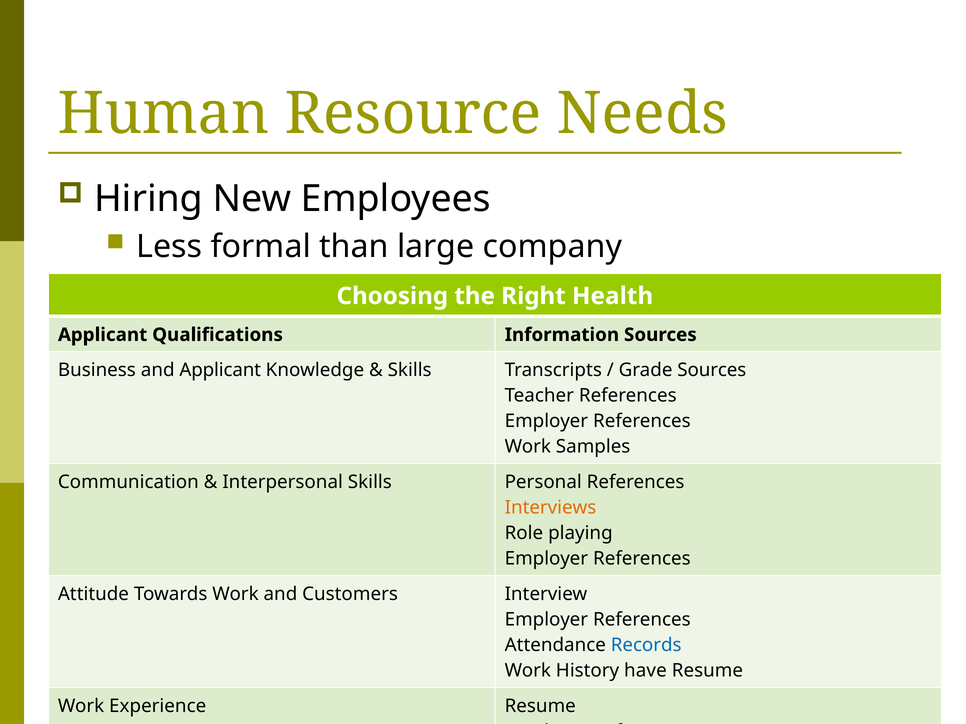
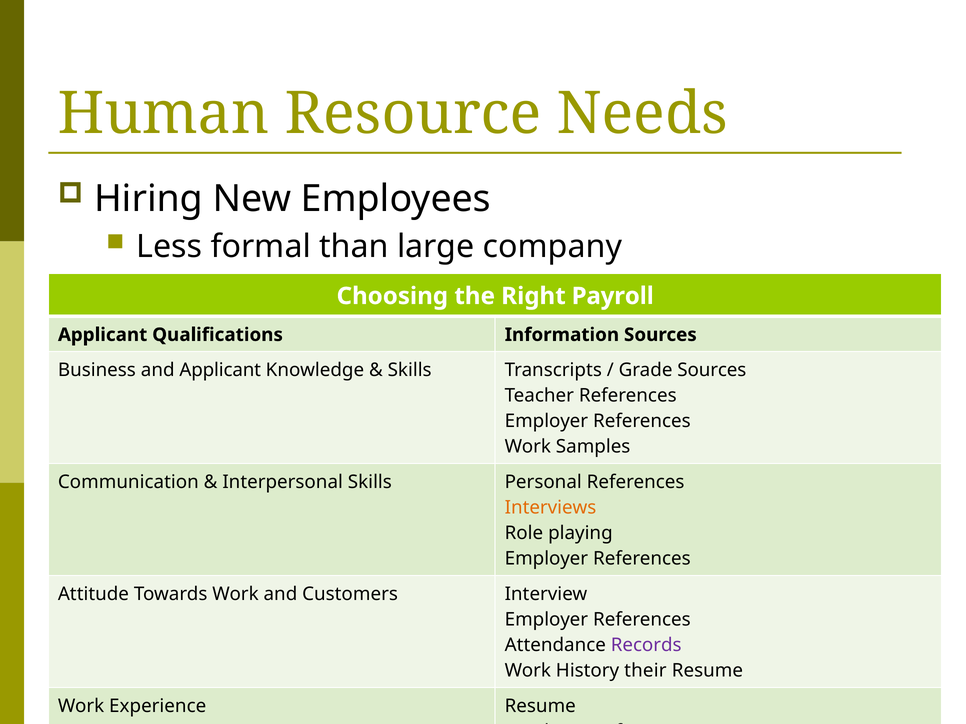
Health: Health -> Payroll (613, 296)
Records colour: blue -> purple (646, 646)
have: have -> their (645, 671)
